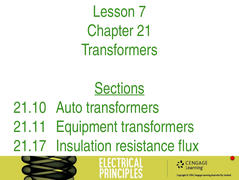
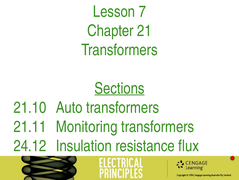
Equipment: Equipment -> Monitoring (87, 126)
21.17: 21.17 -> 24.12 (30, 145)
